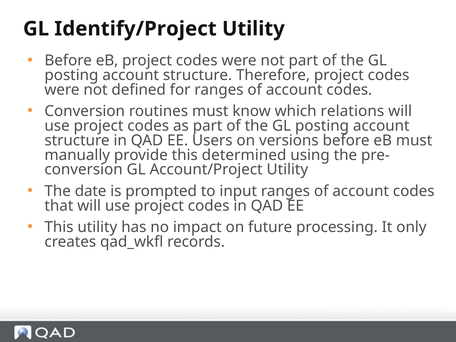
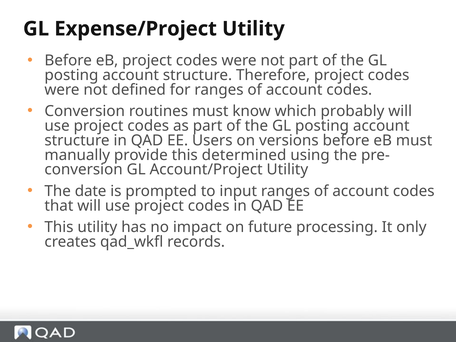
Identify/Project: Identify/Project -> Expense/Project (136, 29)
relations: relations -> probably (352, 111)
